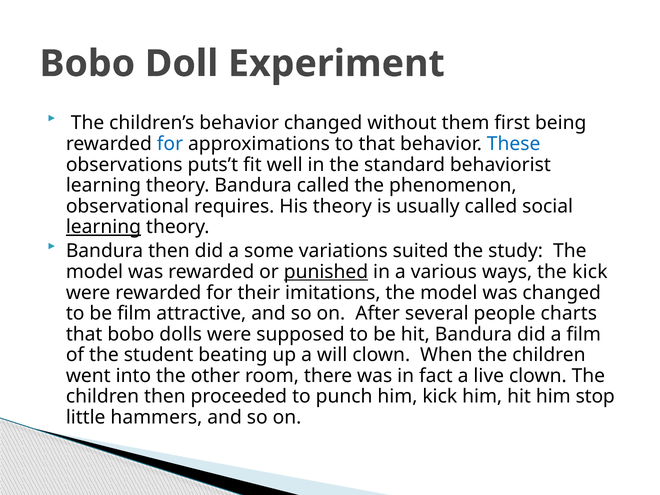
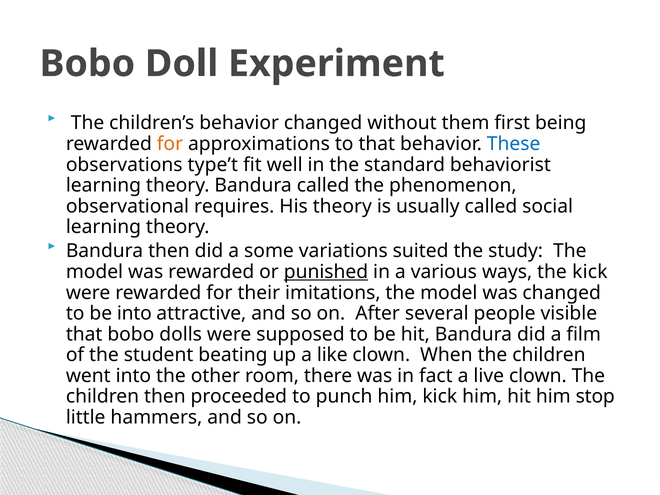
for colour: blue -> orange (170, 144)
puts’t: puts’t -> type’t (213, 165)
learning underline: present -> none (103, 227)
be film: film -> into (134, 313)
charts: charts -> visible (569, 313)
will: will -> like (332, 355)
